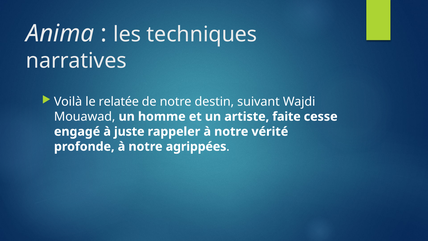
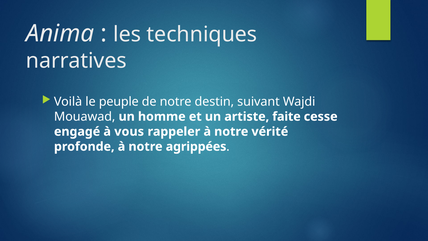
relatée: relatée -> peuple (119, 101)
juste: juste -> vous (129, 131)
